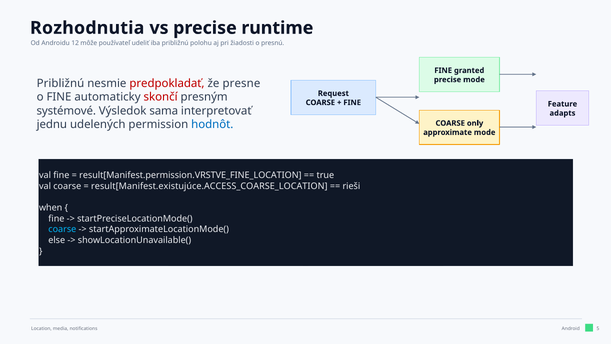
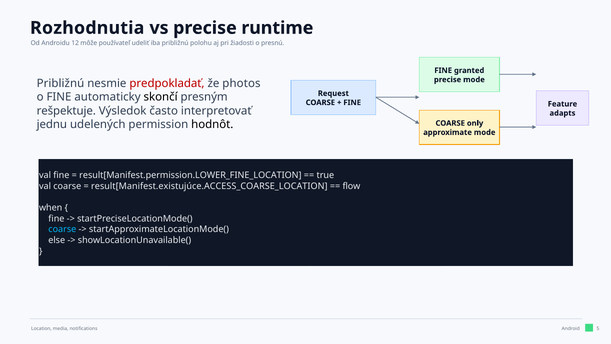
presne: presne -> photos (241, 83)
skončí colour: red -> black (161, 97)
systémové: systémové -> rešpektuje (66, 111)
sama: sama -> často (164, 111)
hodnôt colour: blue -> black (212, 125)
result[Manifest.permission.VRSTVE_FINE_LOCATION: result[Manifest.permission.VRSTVE_FINE_LOCATION -> result[Manifest.permission.LOWER_FINE_LOCATION (190, 175)
rieši: rieši -> flow (351, 186)
